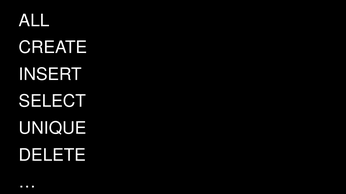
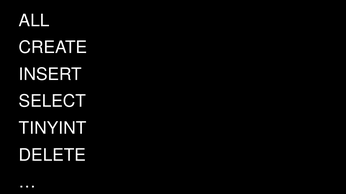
UNIQUE: UNIQUE -> TINYINT (53, 129)
